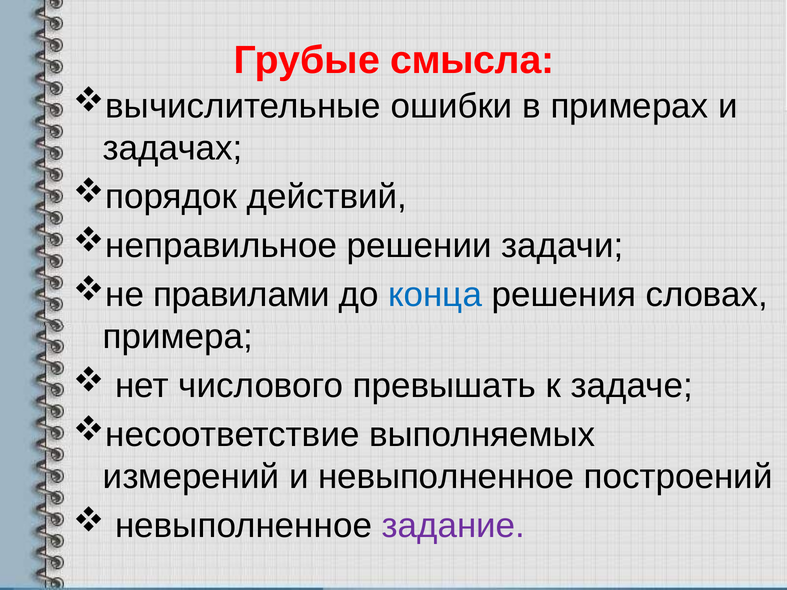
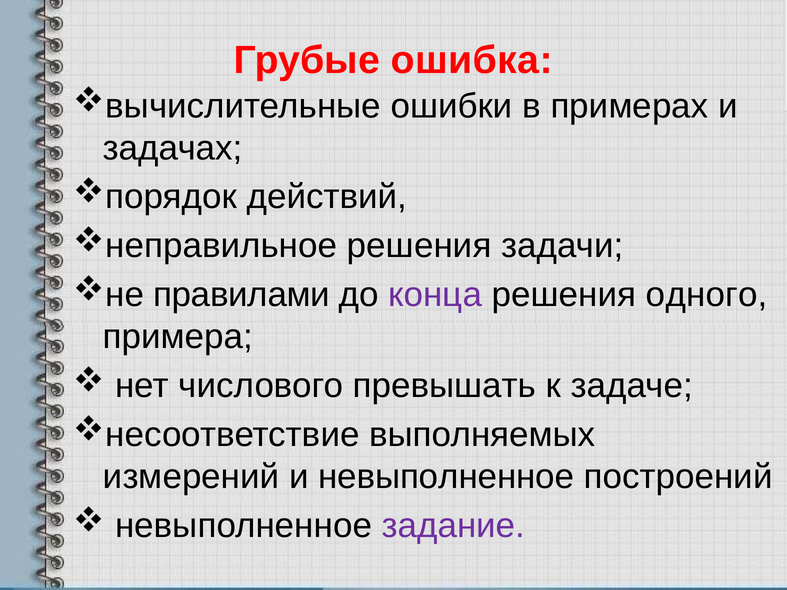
смысла: смысла -> ошибка (472, 60)
решении: решении -> решения (419, 246)
конца colour: blue -> purple (435, 295)
словах: словах -> одного (707, 295)
